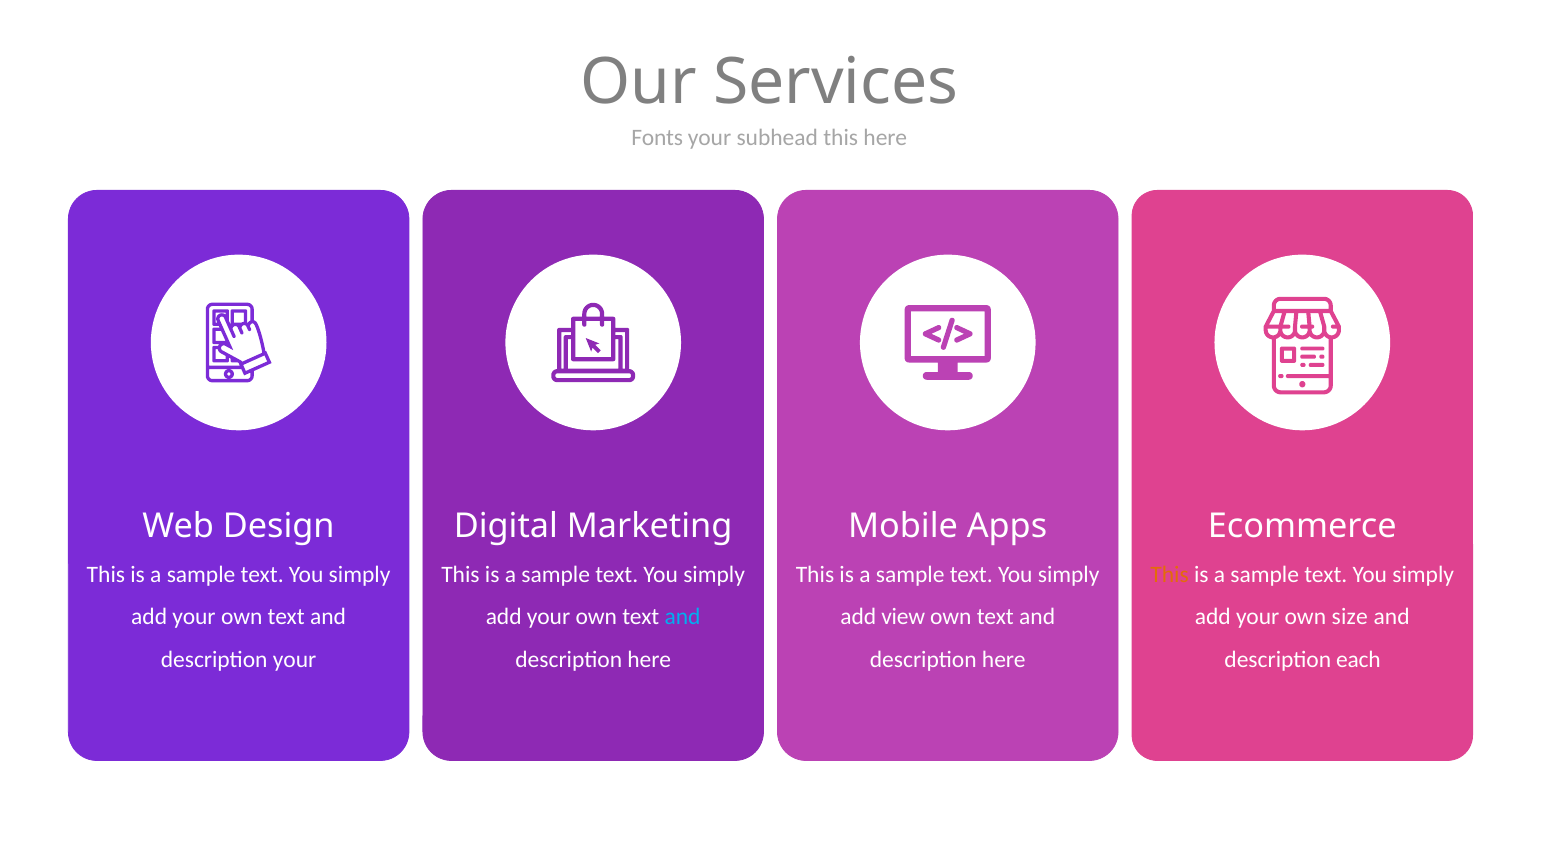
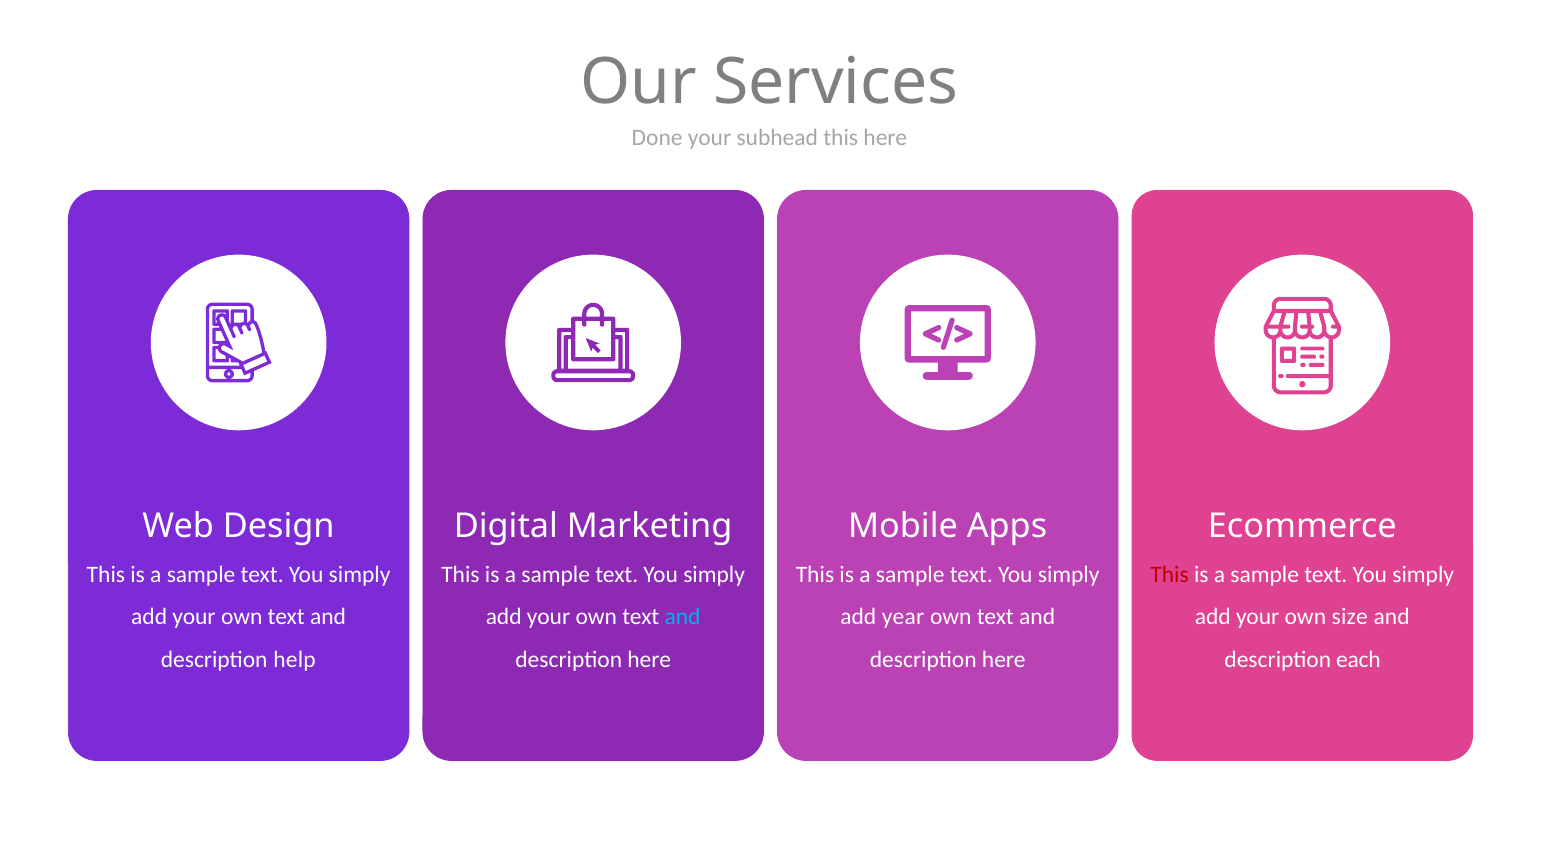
Fonts: Fonts -> Done (657, 138)
This colour: orange -> red (1170, 575)
view: view -> year (903, 617)
description your: your -> help (295, 659)
